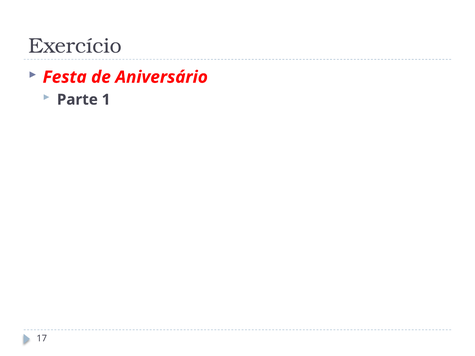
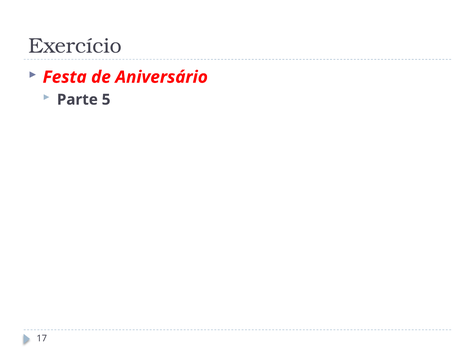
1: 1 -> 5 (106, 100)
